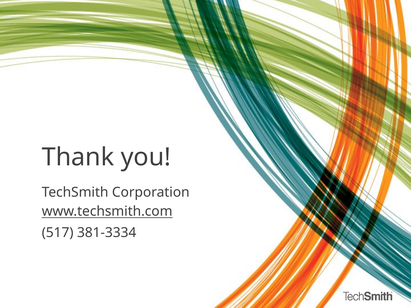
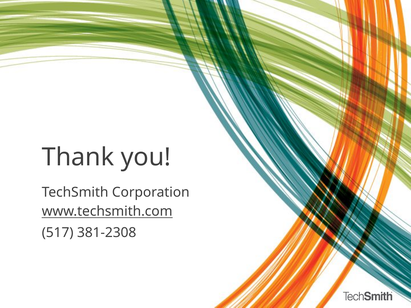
381-3334: 381-3334 -> 381-2308 (107, 233)
